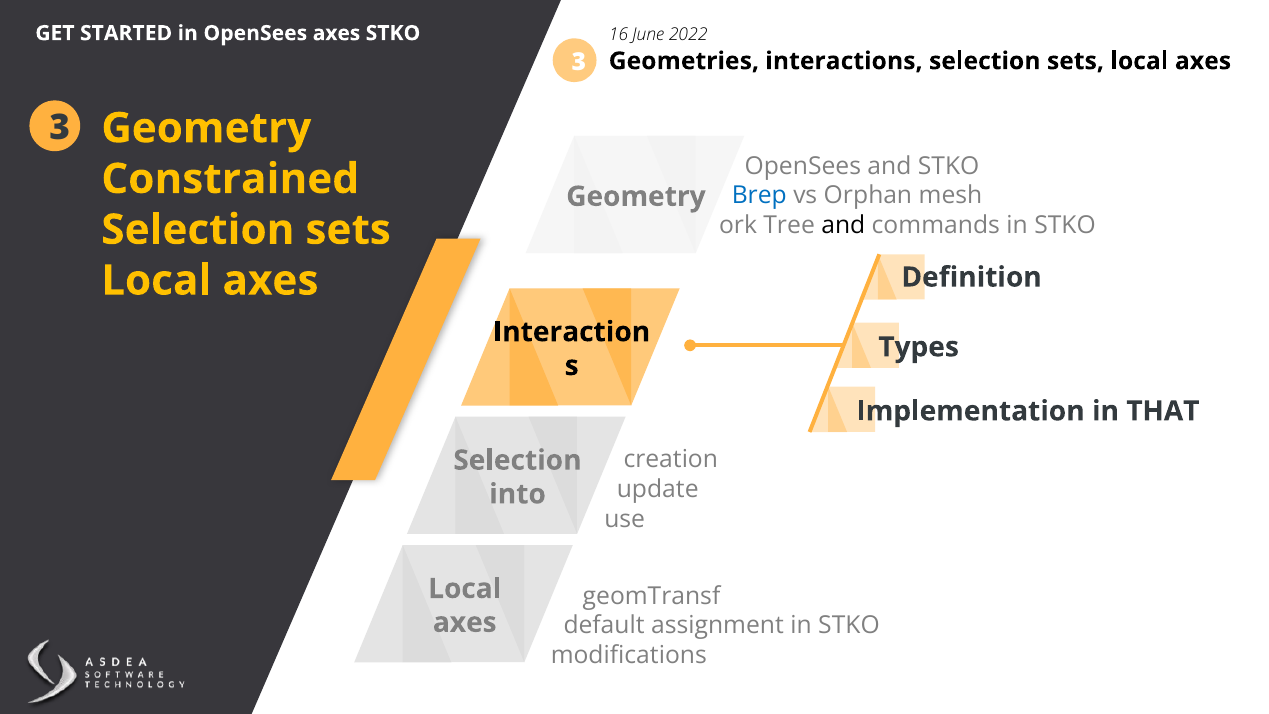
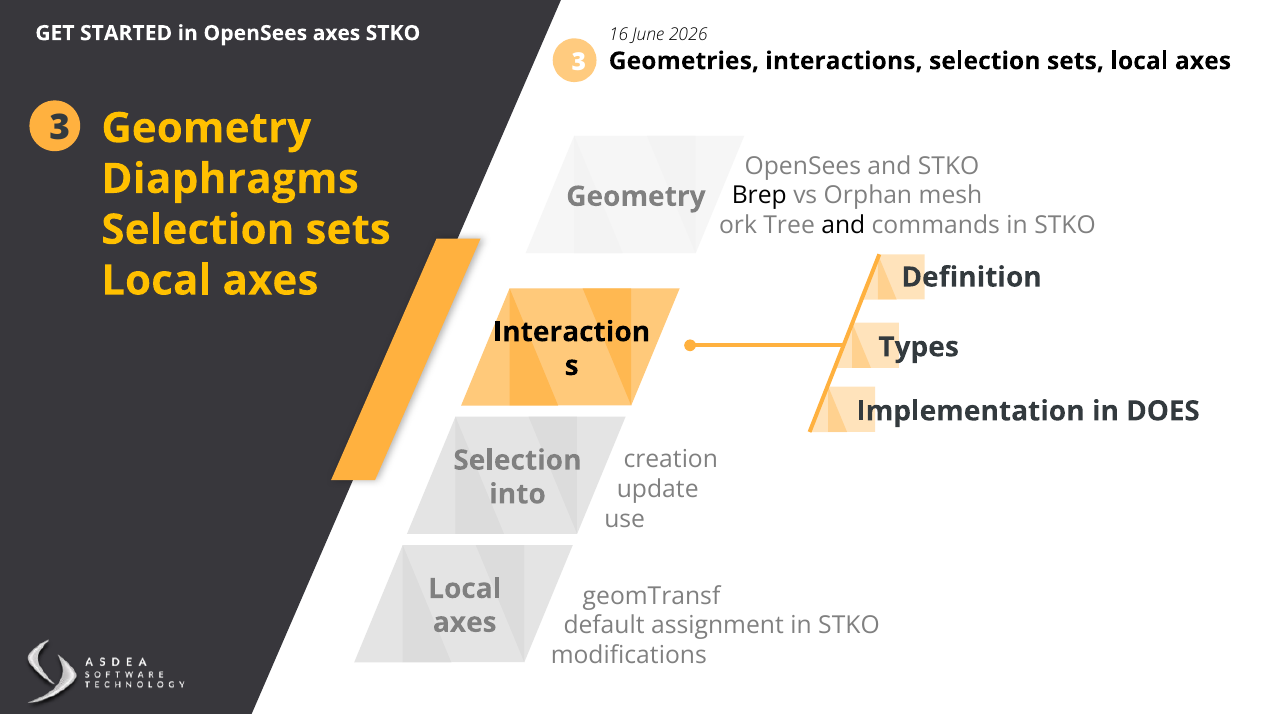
2022: 2022 -> 2026 (688, 35)
Constrained: Constrained -> Diaphragms (230, 179)
Brep colour: blue -> black (759, 196)
THAT: THAT -> DOES (1163, 411)
